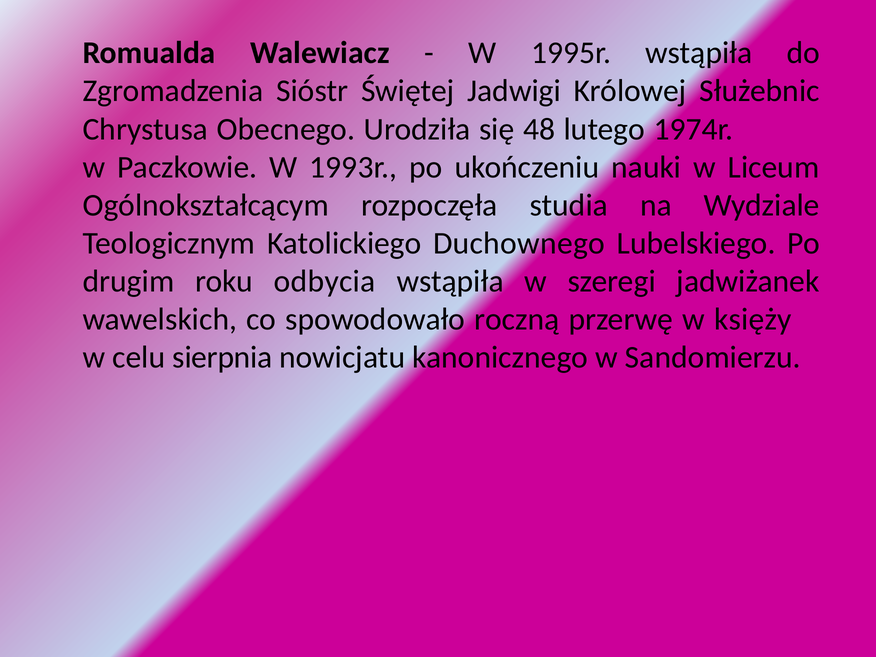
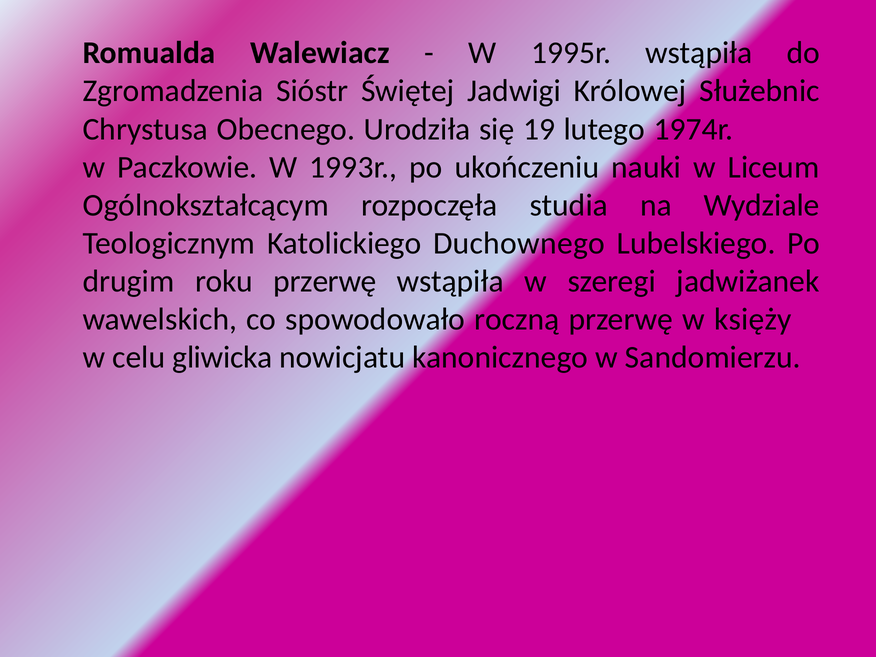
48: 48 -> 19 (539, 129)
roku odbycia: odbycia -> przerwę (325, 281)
sierpnia: sierpnia -> gliwicka (222, 357)
